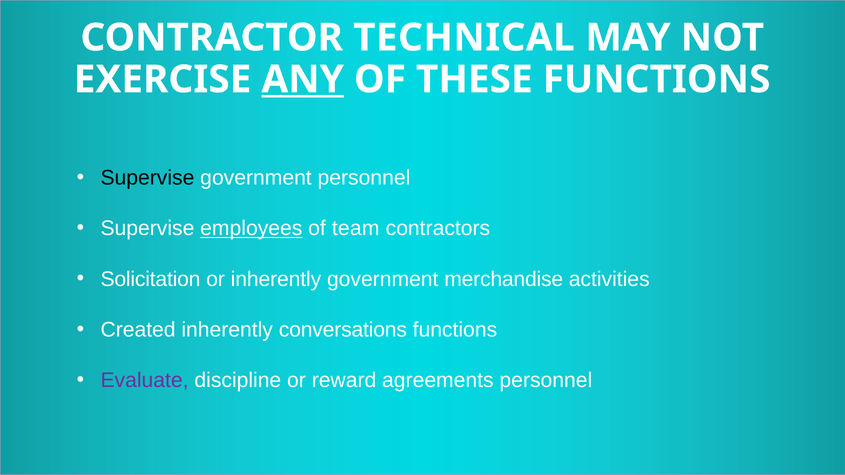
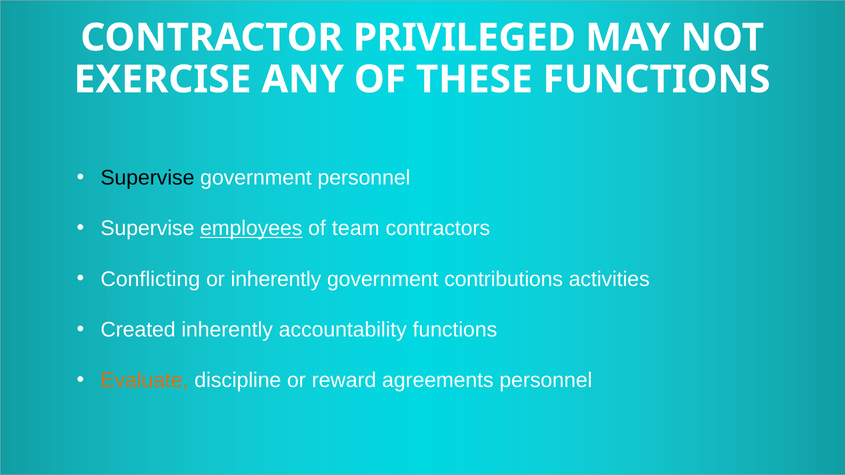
TECHNICAL: TECHNICAL -> PRIVILEGED (464, 38)
ANY underline: present -> none (303, 80)
Solicitation: Solicitation -> Conflicting (150, 279)
merchandise: merchandise -> contributions (504, 279)
conversations: conversations -> accountability (343, 330)
Evaluate colour: purple -> orange (145, 381)
